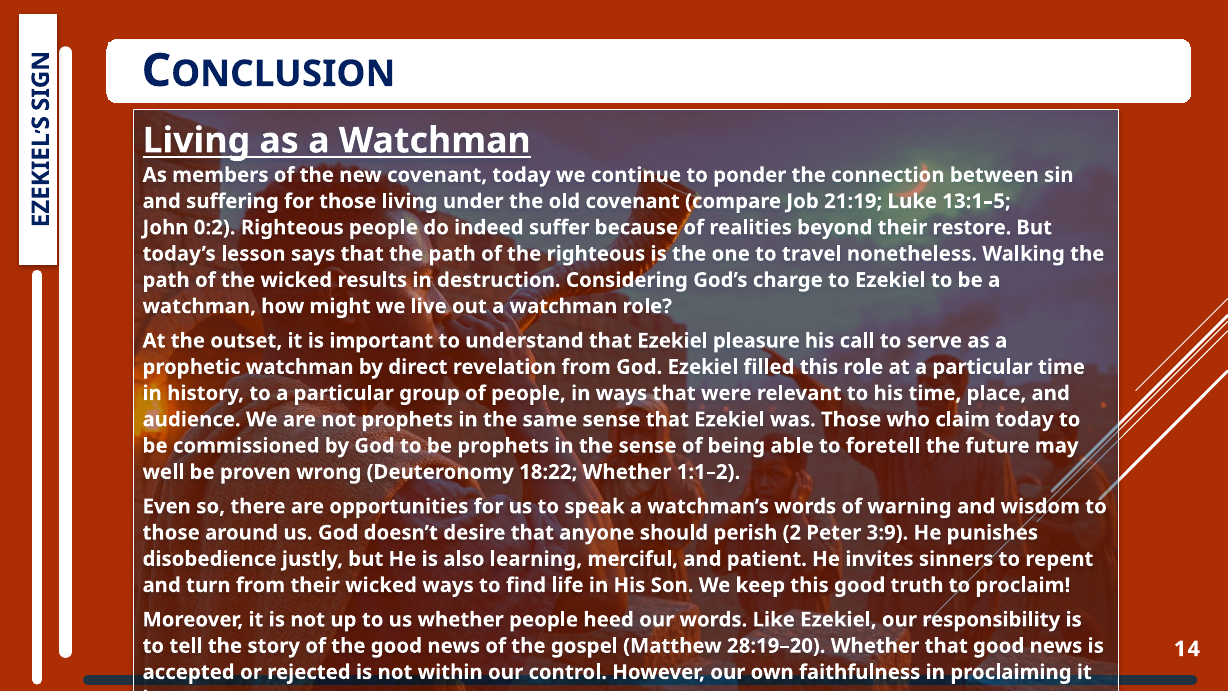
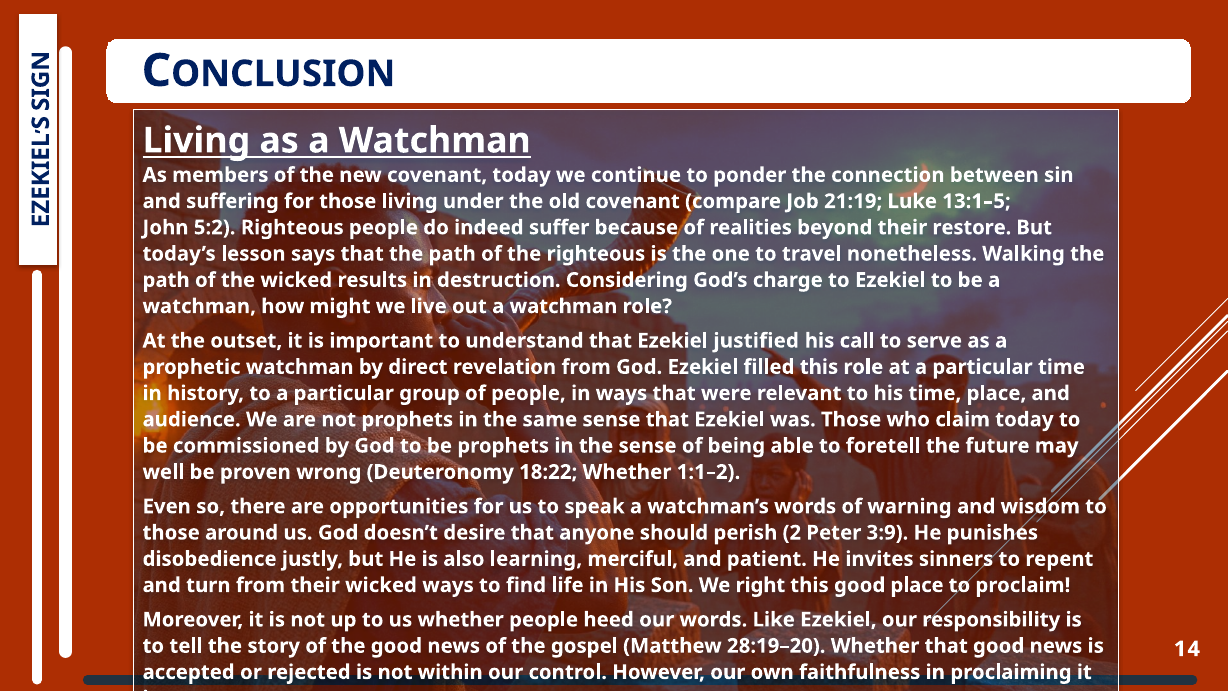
0:2: 0:2 -> 5:2 (215, 227)
pleasure: pleasure -> justified (756, 341)
keep: keep -> right (760, 585)
good truth: truth -> place (917, 585)
